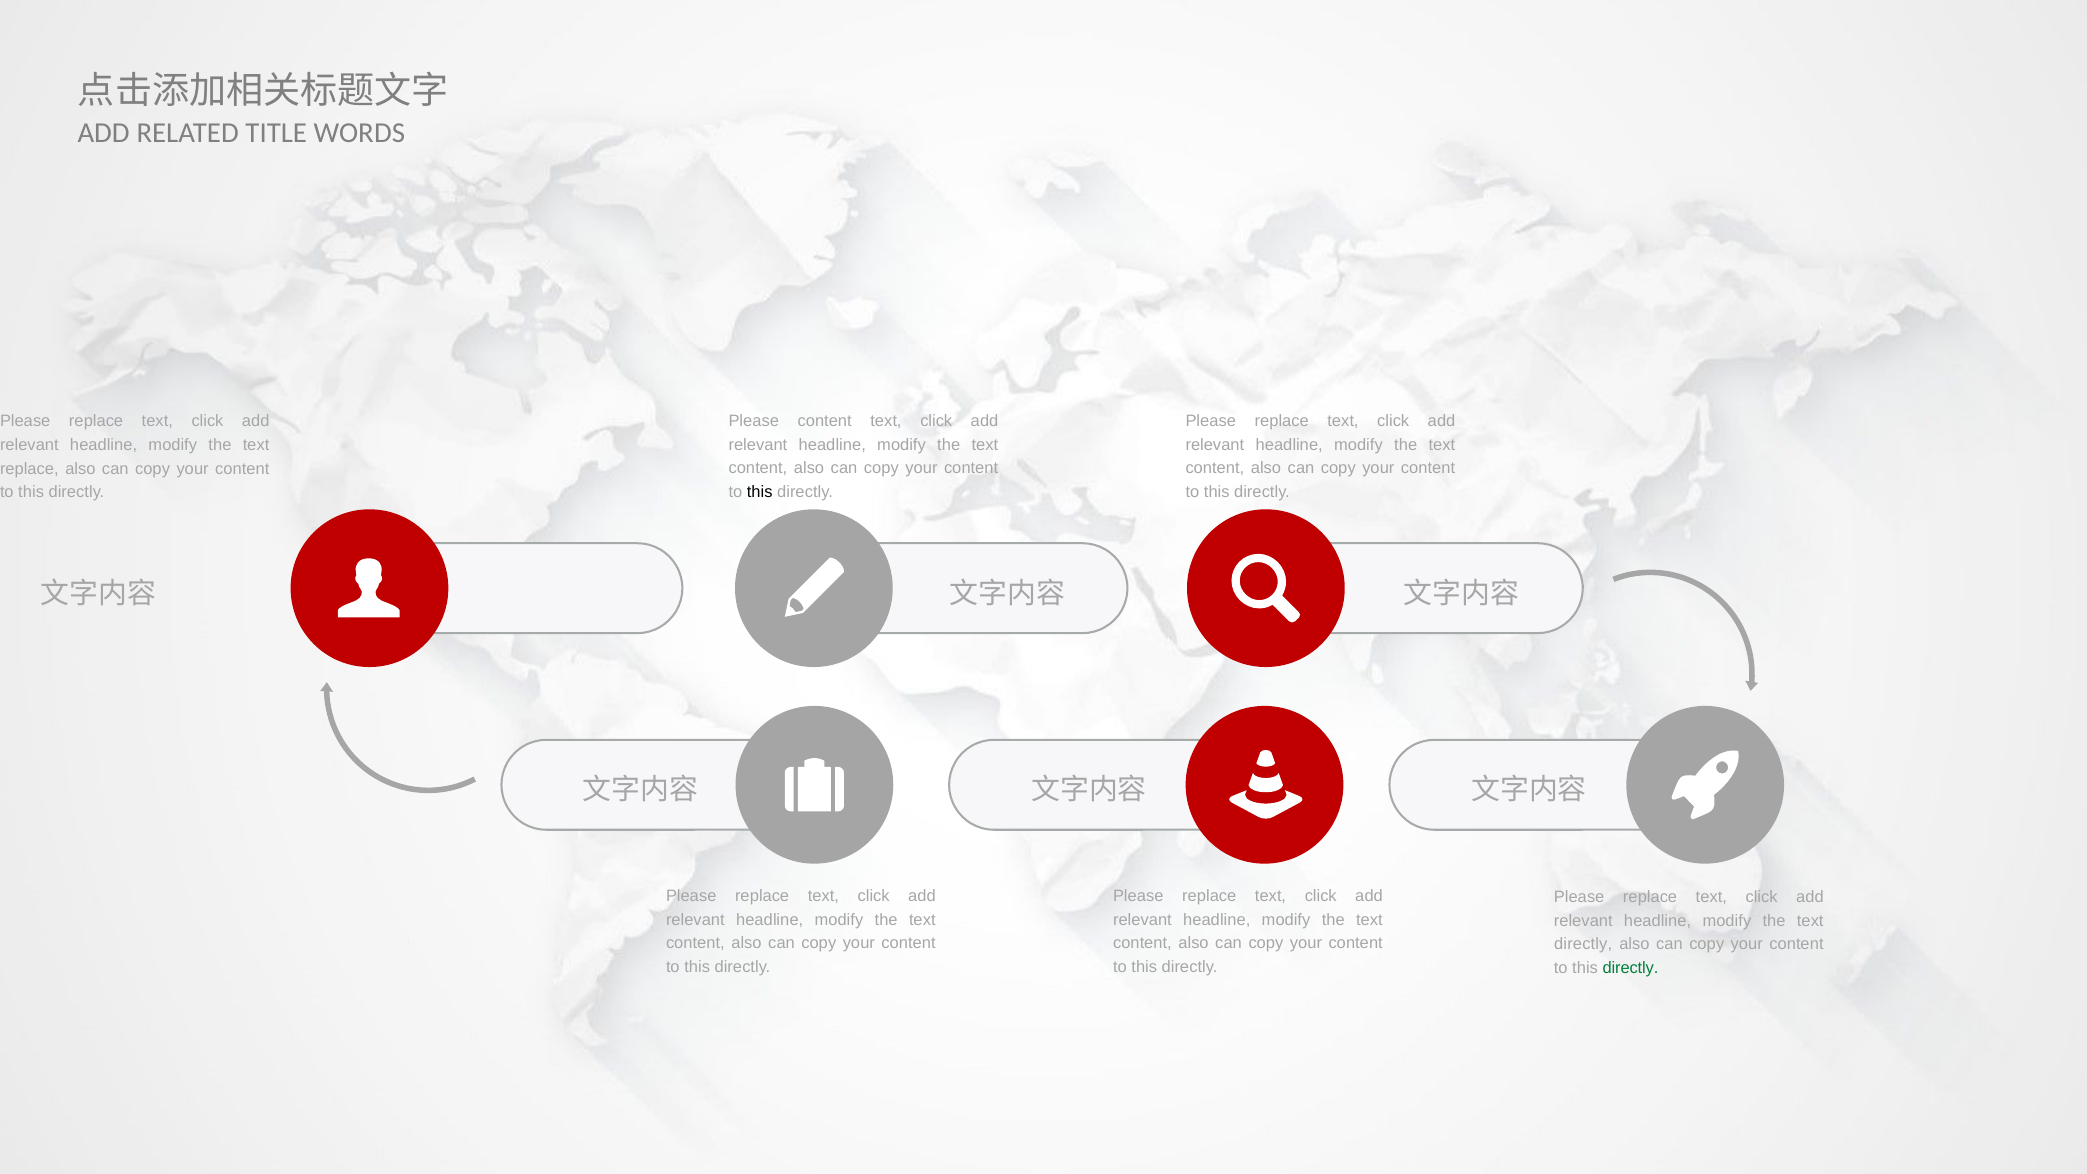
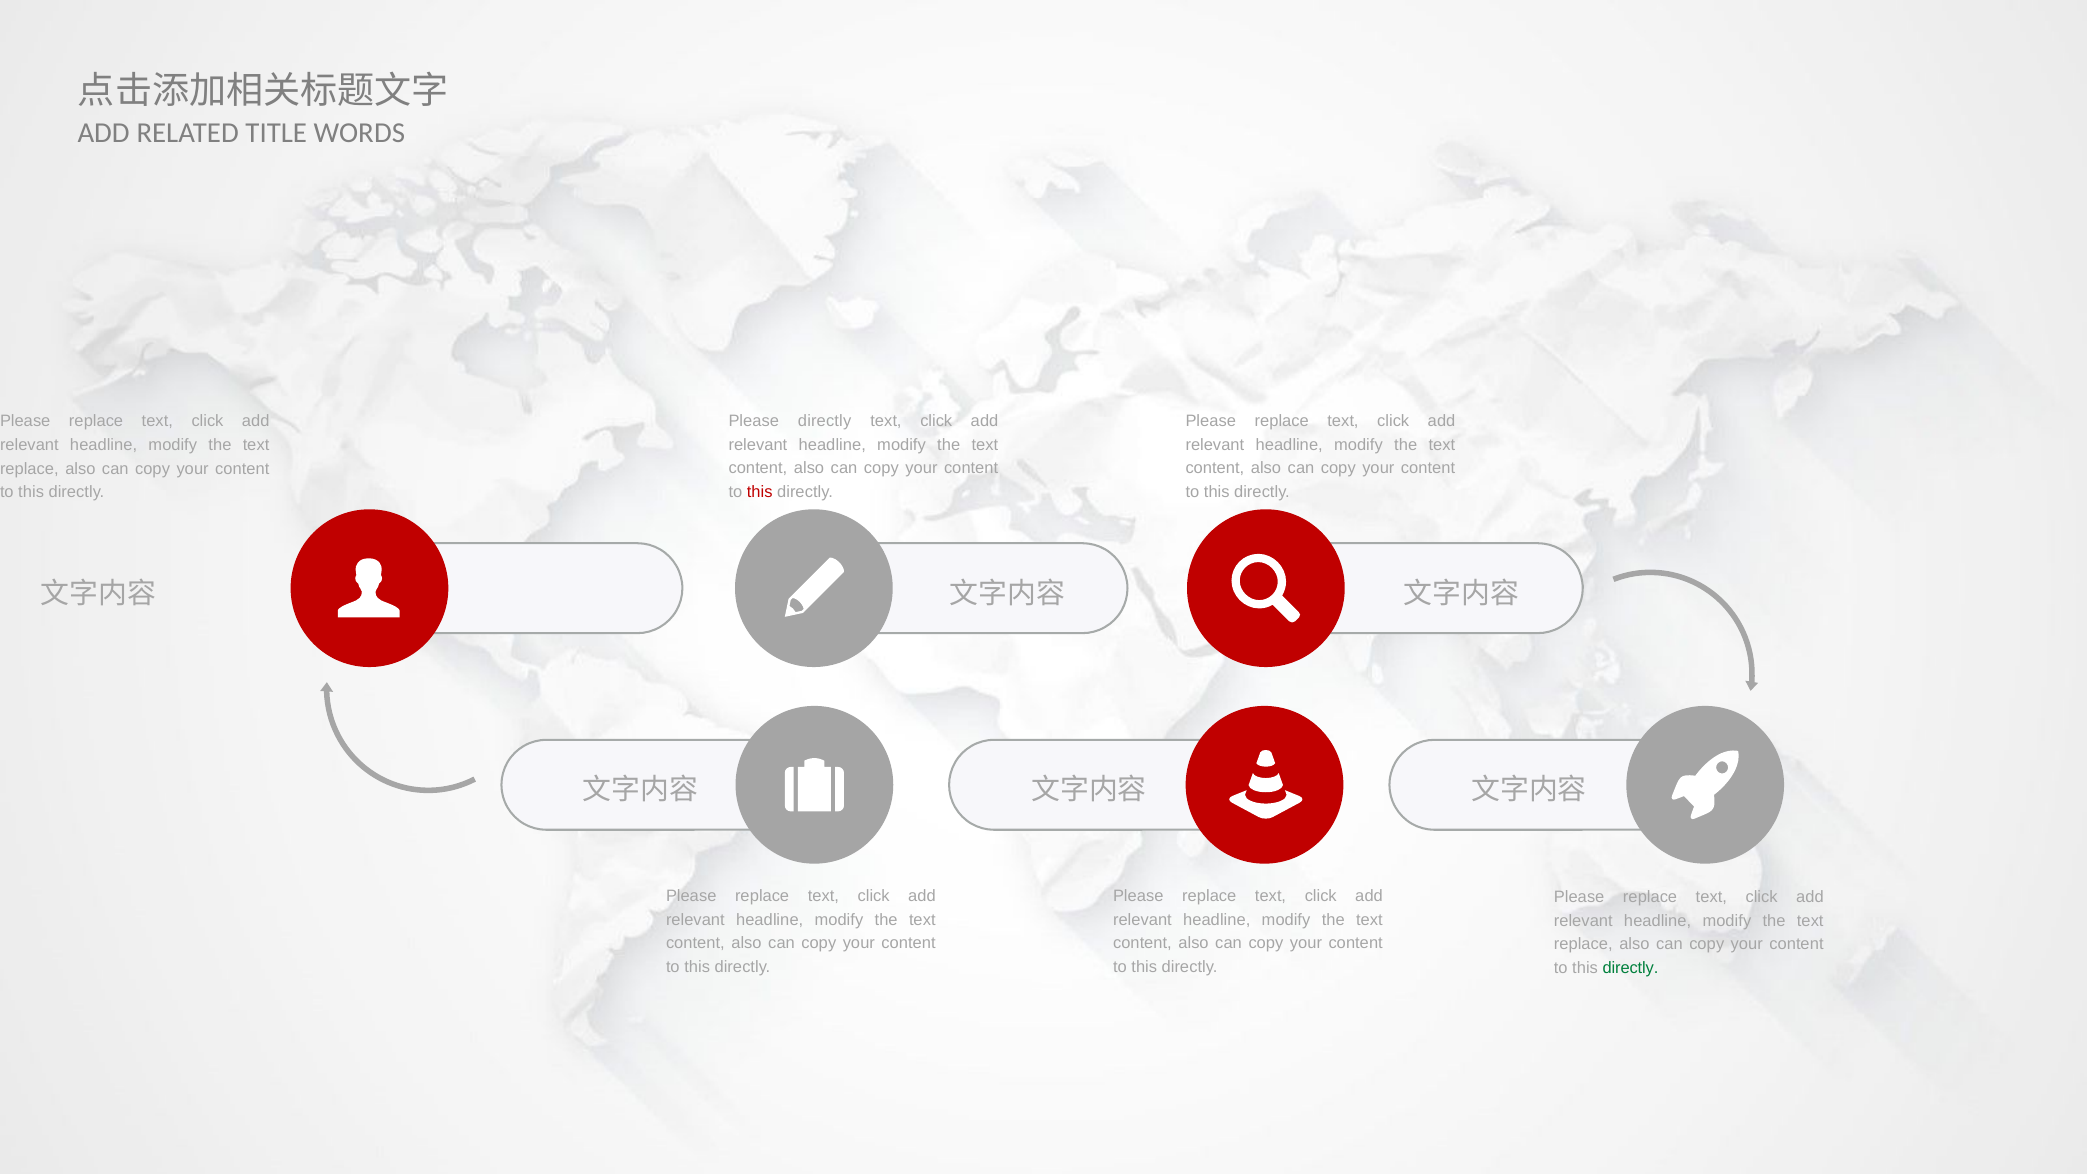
Please content: content -> directly (825, 421)
this colour: black -> red (760, 492)
directly: directly -> replace (1583, 944)
